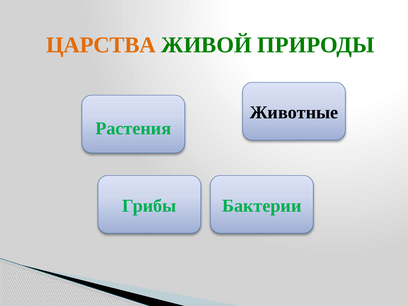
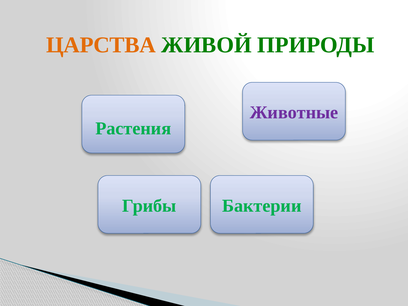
Животные colour: black -> purple (294, 113)
